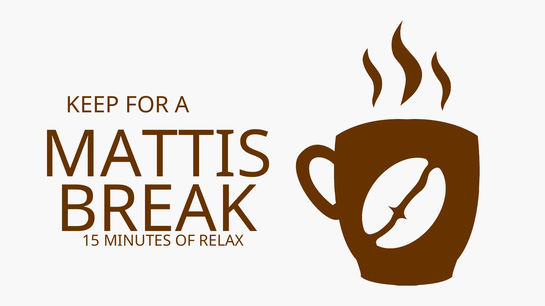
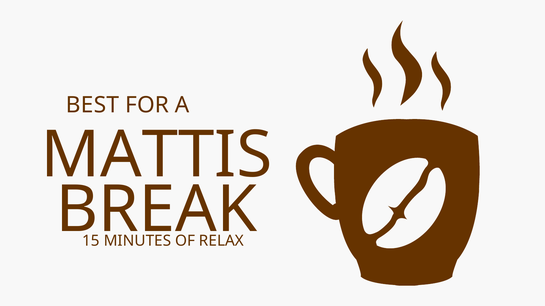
KEEP: KEEP -> BEST (93, 105)
